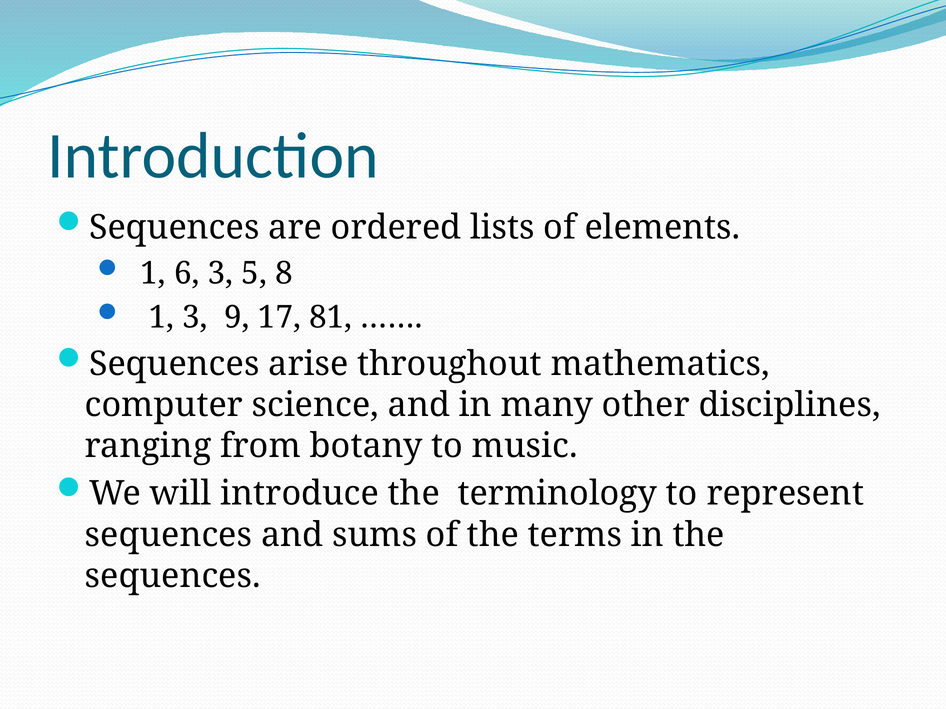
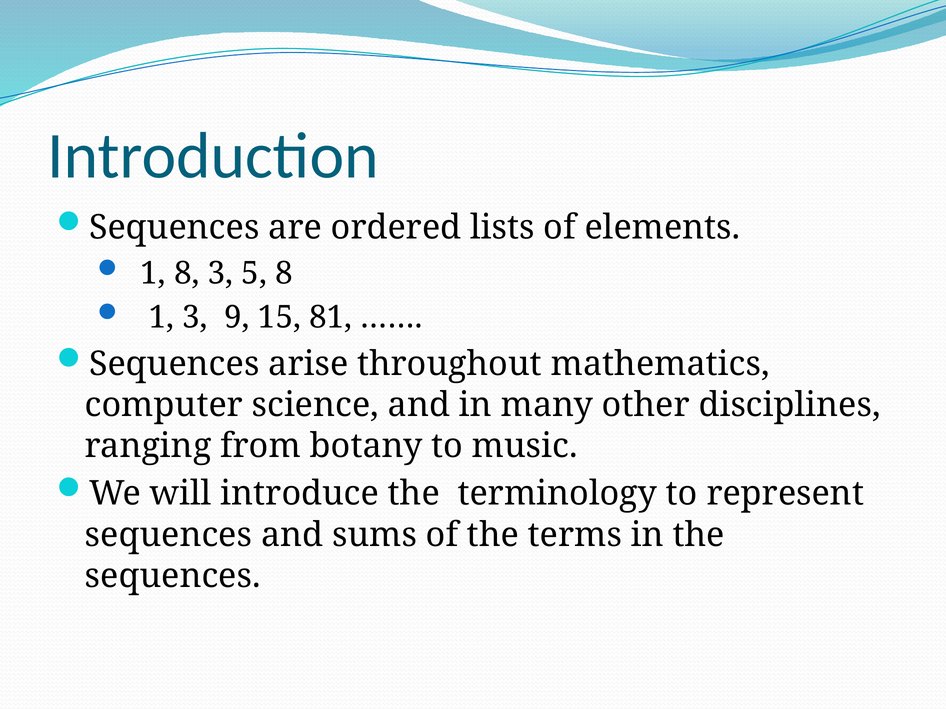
1 6: 6 -> 8 (187, 273)
17: 17 -> 15 (279, 318)
